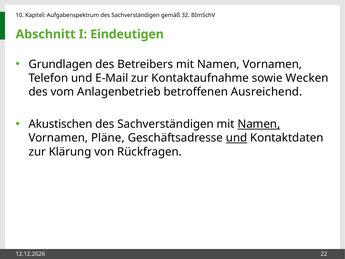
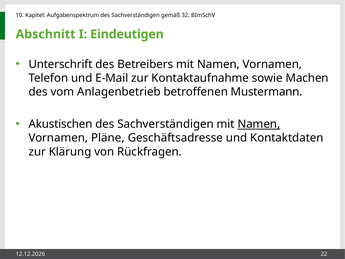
Grundlagen: Grundlagen -> Unterschrift (61, 64)
Wecken: Wecken -> Machen (307, 78)
Ausreichend: Ausreichend -> Mustermann (267, 92)
und underline: present -> none (237, 138)
